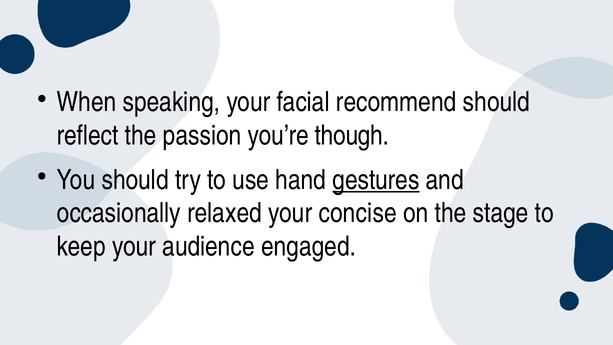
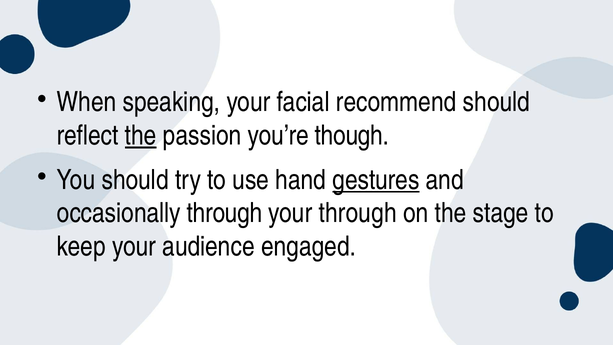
the underline: none -> present (141, 135)
occasionally relaxed: relaxed -> through (225, 213)
your concise: concise -> through (358, 213)
